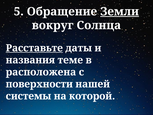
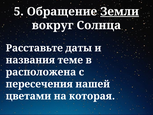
Расставьте underline: present -> none (34, 48)
поверхности: поверхности -> пересечения (39, 84)
системы: системы -> цветами (28, 96)
которой: которой -> которая (92, 96)
